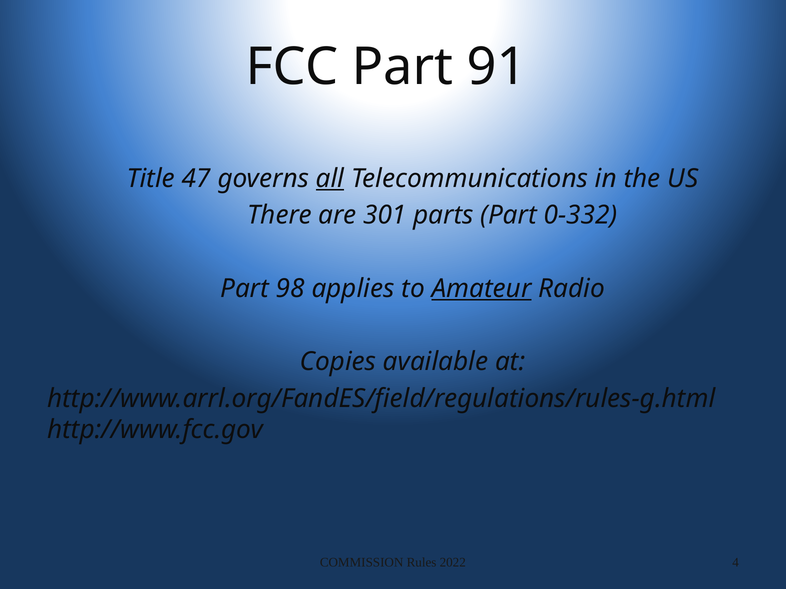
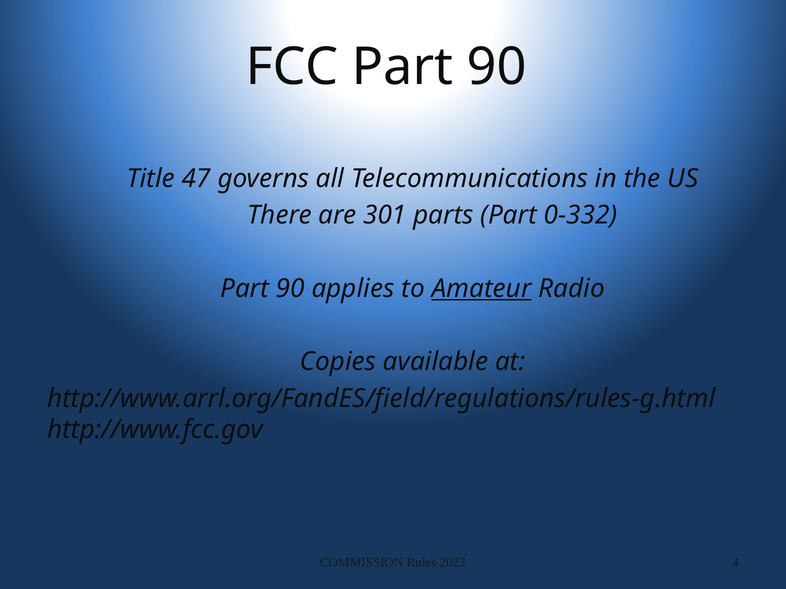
FCC Part 91: 91 -> 90 (497, 67)
all underline: present -> none (330, 179)
98: 98 -> 90 (290, 289)
